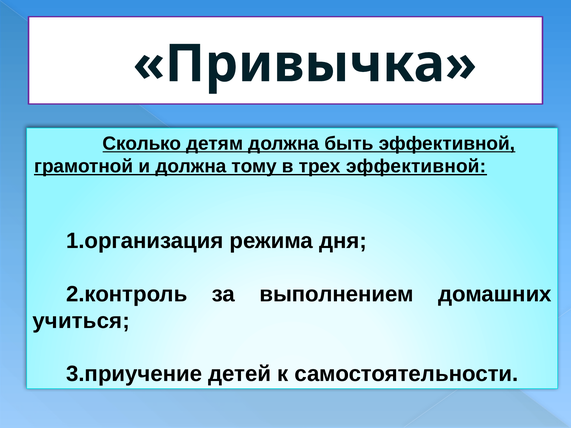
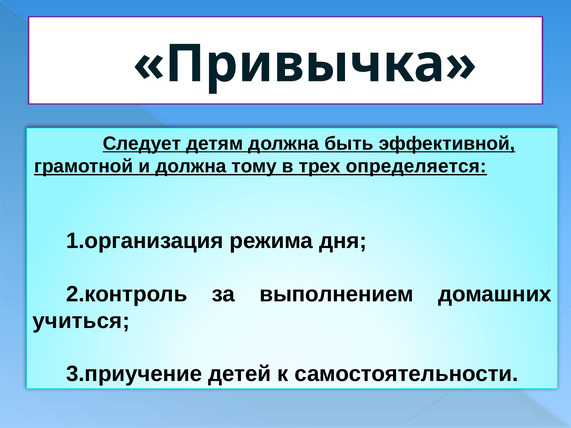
Сколько: Сколько -> Следует (142, 144)
трех эффективной: эффективной -> определяется (416, 166)
